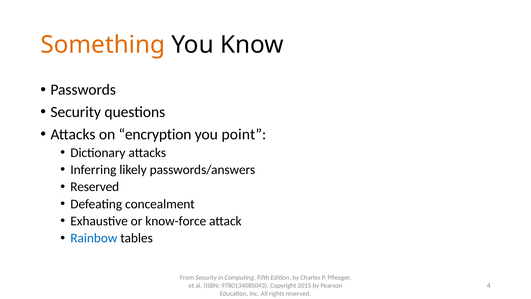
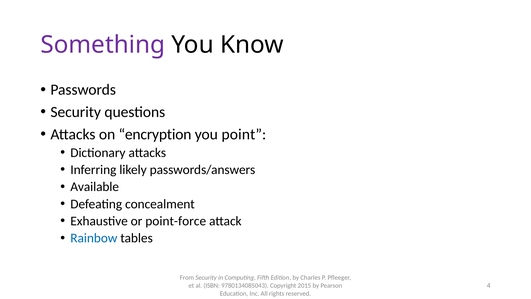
Something colour: orange -> purple (103, 45)
Reserved: Reserved -> Available (95, 187)
know-force: know-force -> point-force (176, 221)
